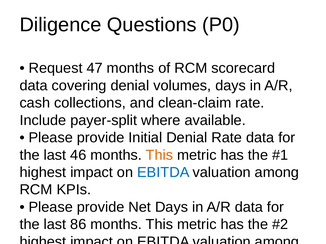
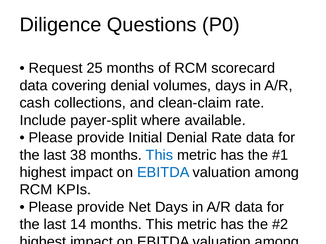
47: 47 -> 25 (95, 68)
46: 46 -> 38 (78, 155)
This colour: orange -> blue (159, 155)
86: 86 -> 14 (78, 225)
